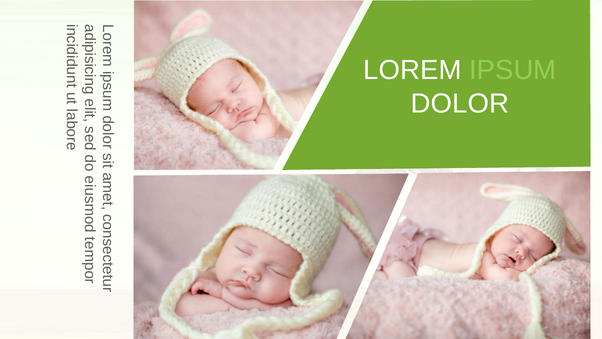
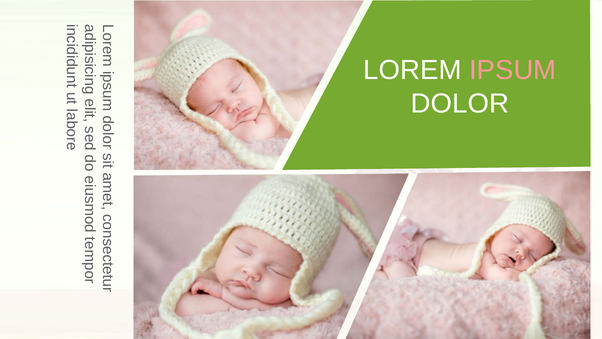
IPSUM colour: light green -> pink (513, 70)
